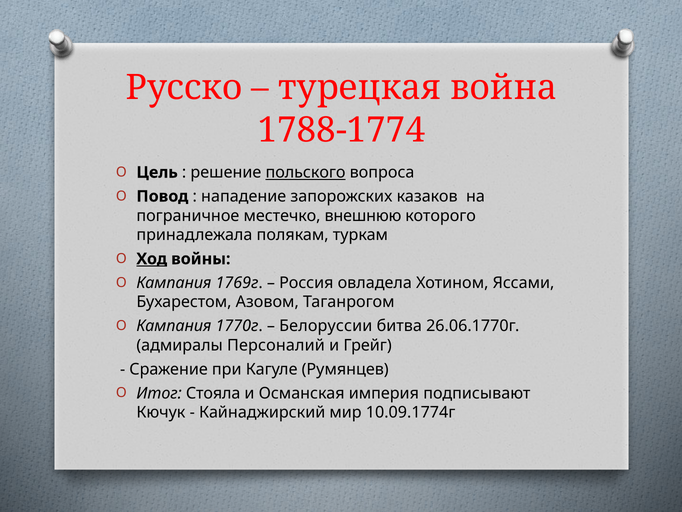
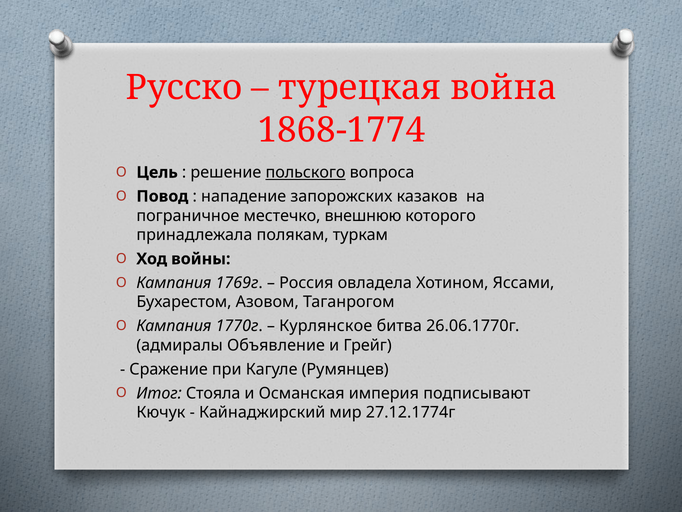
1788-1774: 1788-1774 -> 1868-1774 (341, 130)
Ход underline: present -> none (152, 259)
Белоруссии: Белоруссии -> Курлянское (326, 326)
Персоналий: Персоналий -> Объявление (276, 345)
10.09.1774г: 10.09.1774г -> 27.12.1774г (411, 412)
